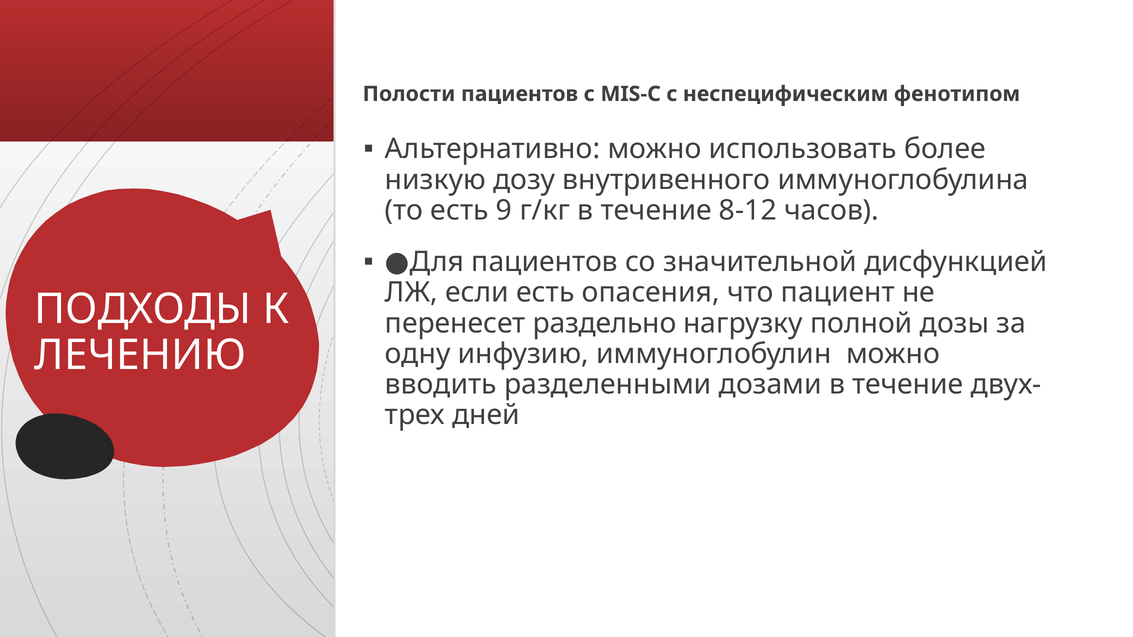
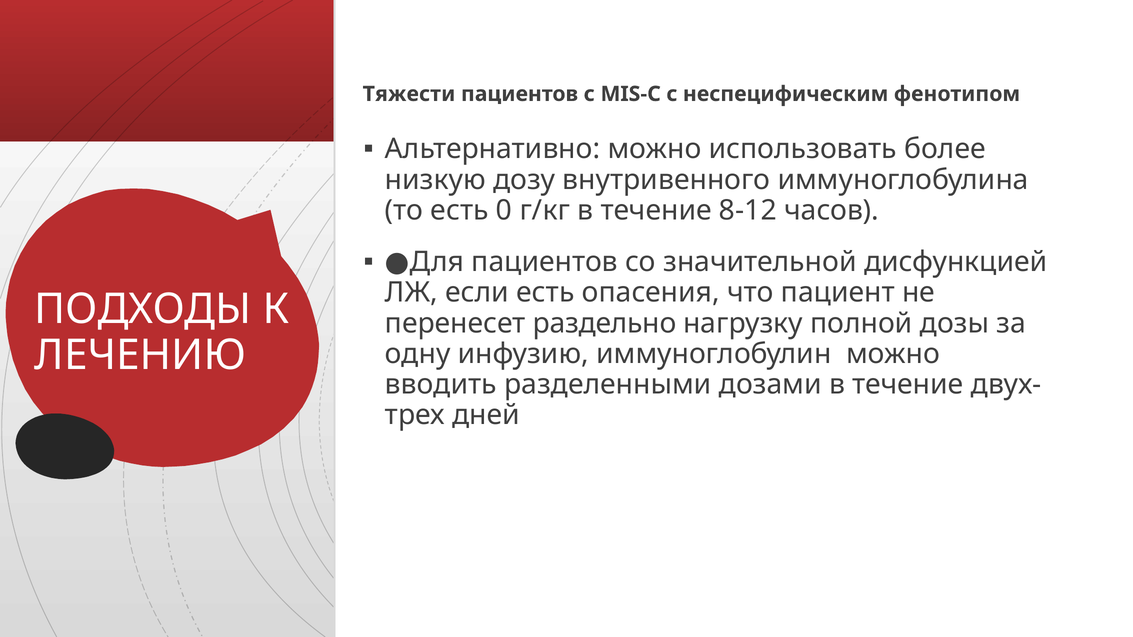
Полости: Полости -> Тяжести (409, 94)
9: 9 -> 0 (504, 210)
